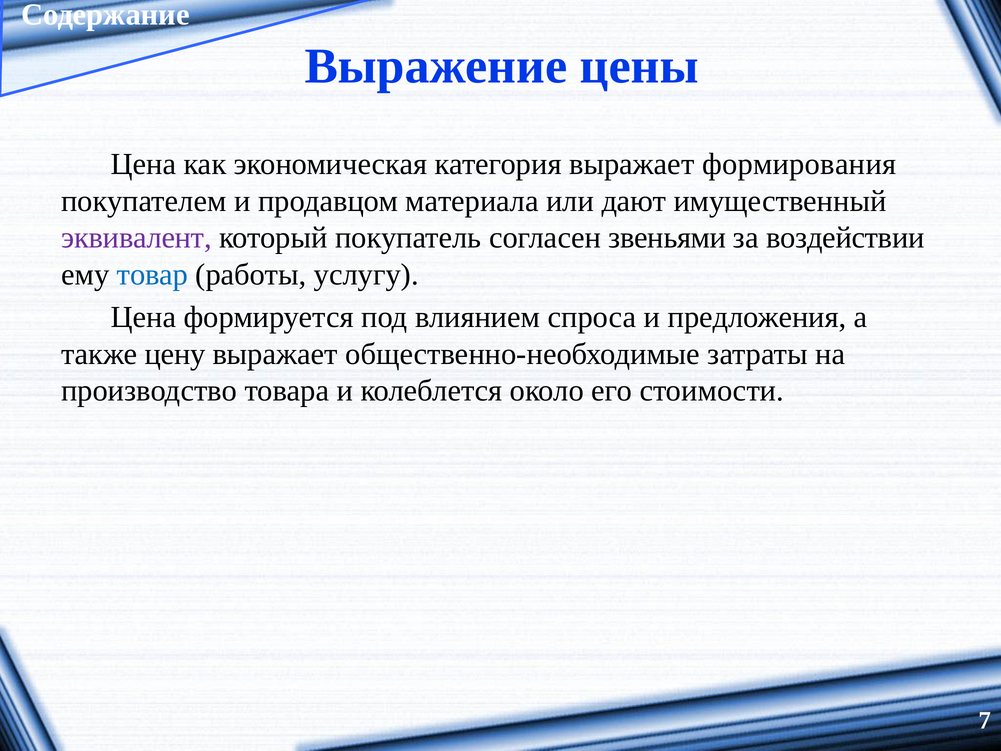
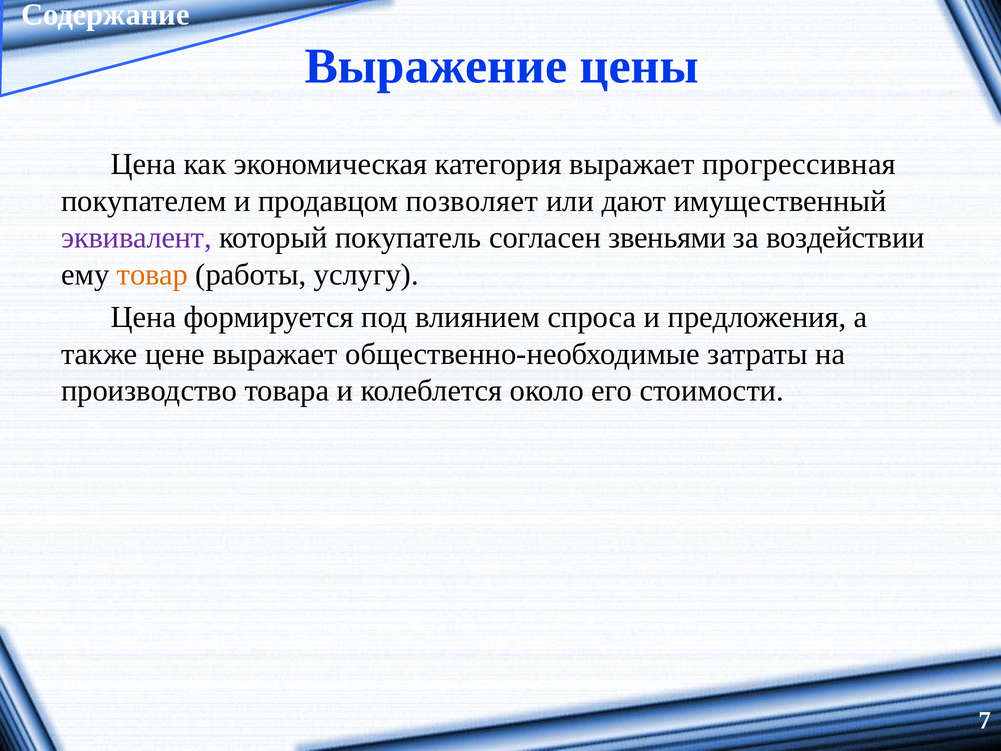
формирования: формирования -> прогрессивная (799, 164)
материала: материала -> позволяет (472, 201)
товар colour: blue -> orange (153, 274)
цену: цену -> цене (175, 354)
